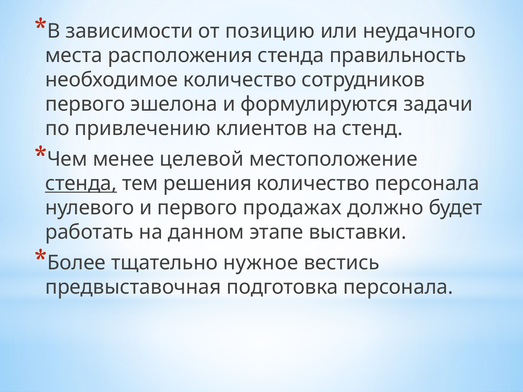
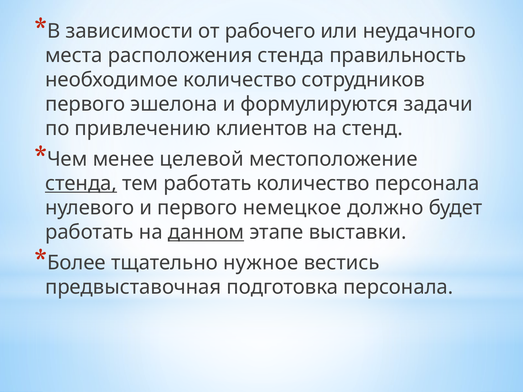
позицию: позицию -> рабочего (270, 31)
тем решения: решения -> работать (207, 184)
продажах: продажах -> немецкое (292, 208)
данном underline: none -> present (206, 232)
